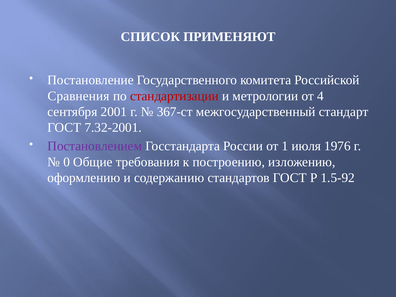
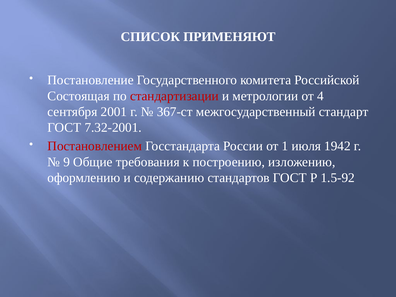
Сравнения: Сравнения -> Состоящая (79, 96)
Постановлением colour: purple -> red (95, 146)
1976: 1976 -> 1942 (337, 146)
0: 0 -> 9 (67, 162)
